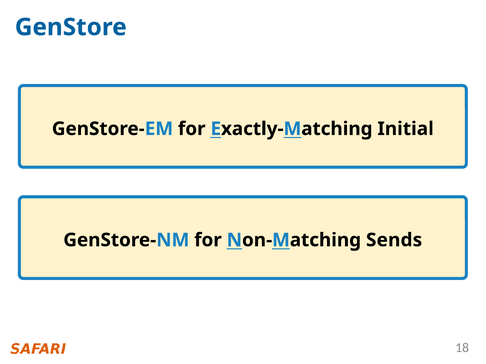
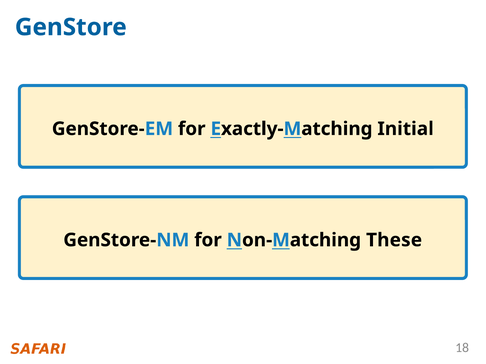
Sends: Sends -> These (394, 240)
